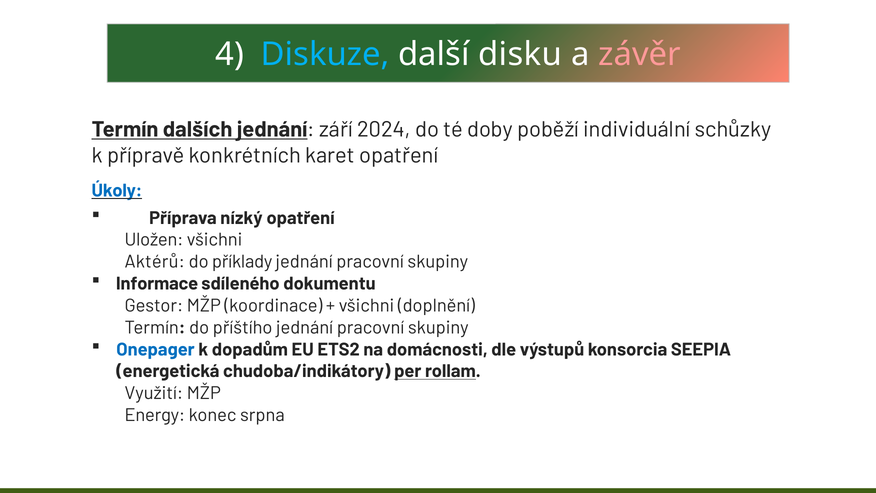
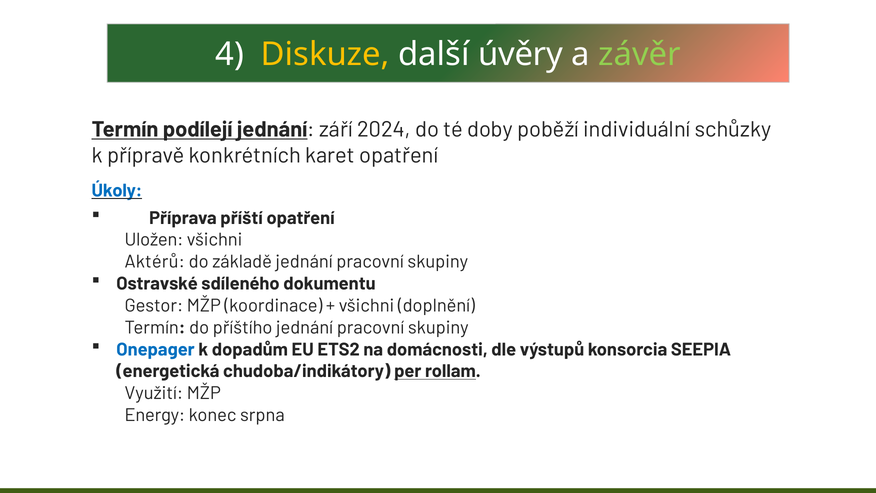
Diskuze colour: light blue -> yellow (325, 54)
disku: disku -> úvěry (521, 54)
závěr colour: pink -> light green (639, 54)
dalších: dalších -> podílejí (198, 129)
nízký: nízký -> příští (242, 218)
příklady: příklady -> základě (242, 262)
Informace: Informace -> Ostravské (157, 284)
